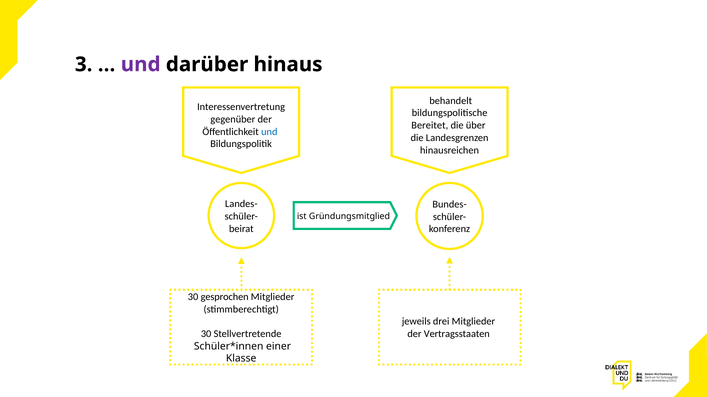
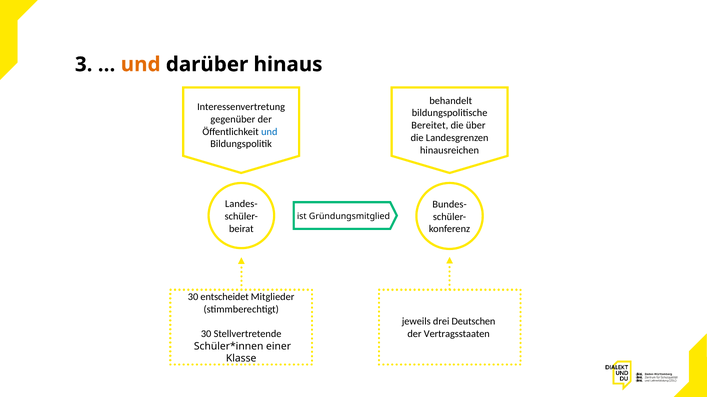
und colour: purple -> orange (141, 65)
gesprochen: gesprochen -> entscheidet (225, 297)
drei Mitglieder: Mitglieder -> Deutschen (473, 322)
